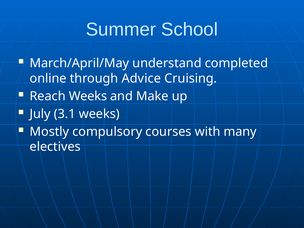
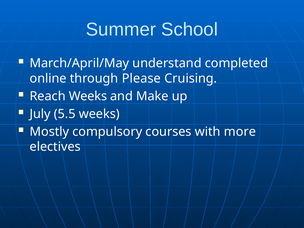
Advice: Advice -> Please (141, 78)
3.1: 3.1 -> 5.5 (65, 114)
many: many -> more (240, 132)
